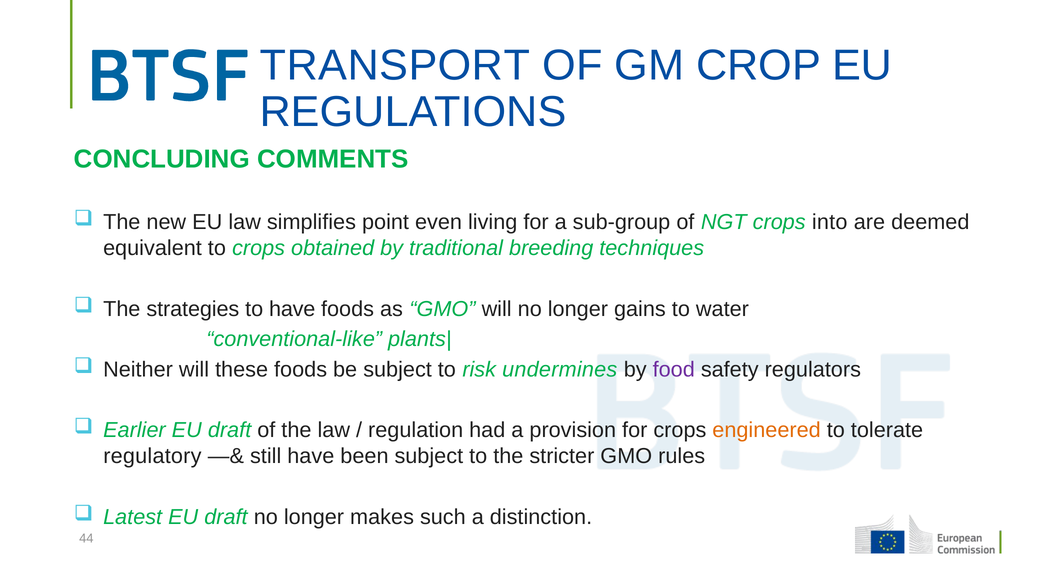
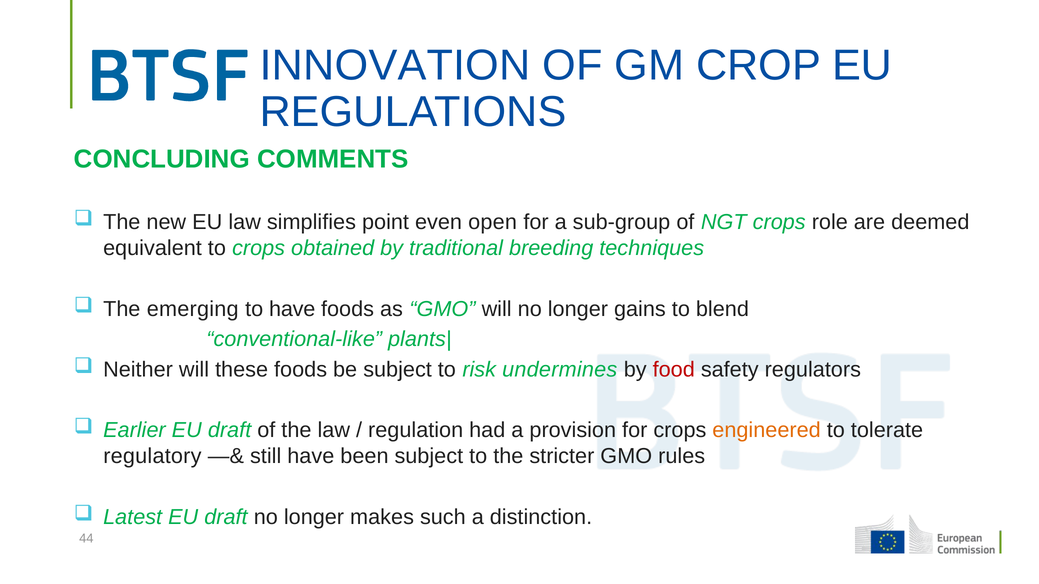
TRANSPORT: TRANSPORT -> INNOVATION (395, 65)
living: living -> open (493, 222)
into: into -> role (830, 222)
strategies: strategies -> emerging (193, 309)
water: water -> blend (722, 309)
food colour: purple -> red (674, 370)
